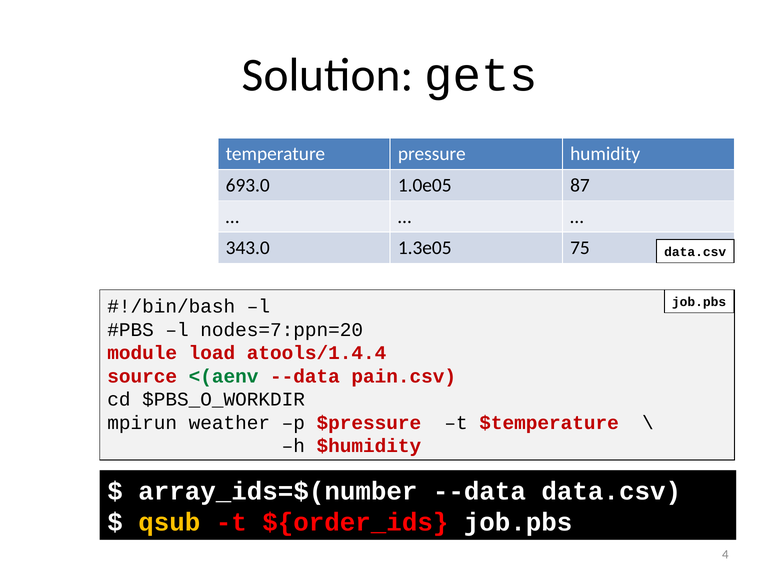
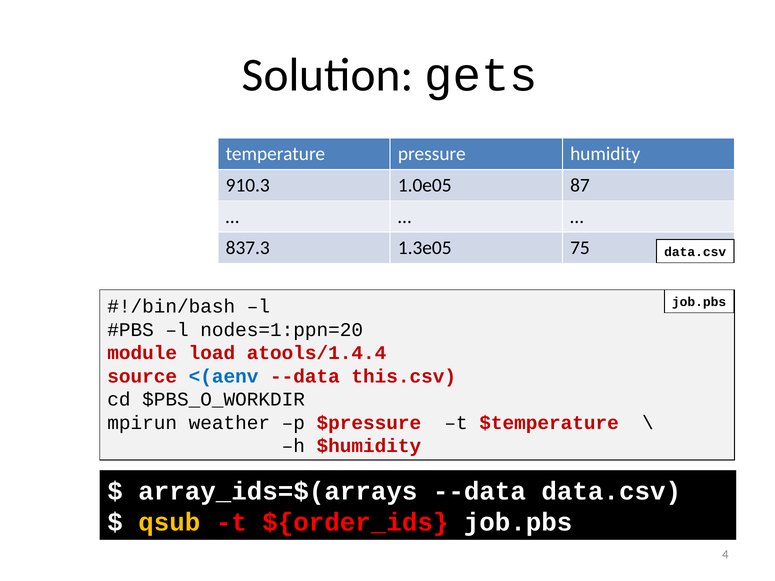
693.0: 693.0 -> 910.3 (248, 185)
343.0: 343.0 -> 837.3 (248, 248)
nodes=7:ppn=20: nodes=7:ppn=20 -> nodes=1:ppn=20 (282, 330)
<(aenv colour: green -> blue (224, 376)
pain.csv: pain.csv -> this.csv (404, 376)
array_ids=$(number: array_ids=$(number -> array_ids=$(arrays (278, 492)
